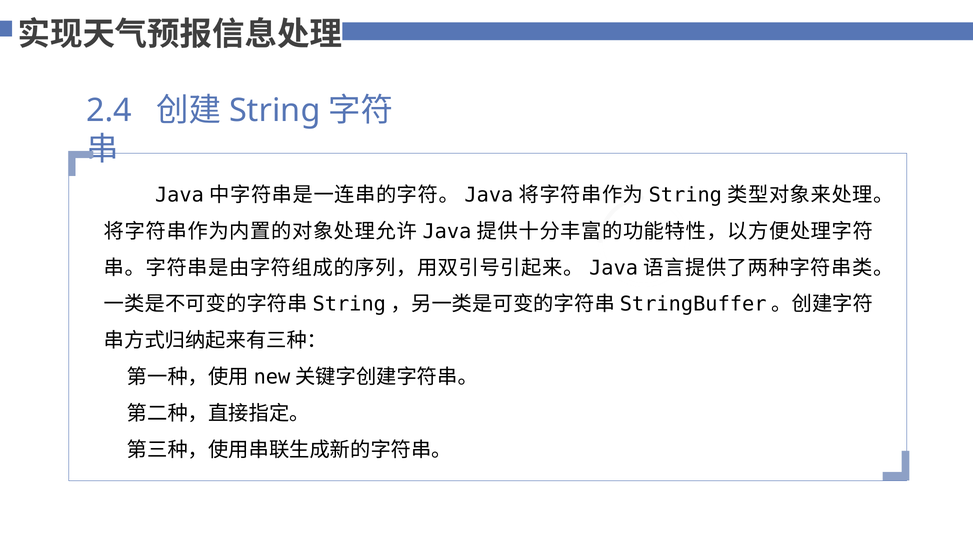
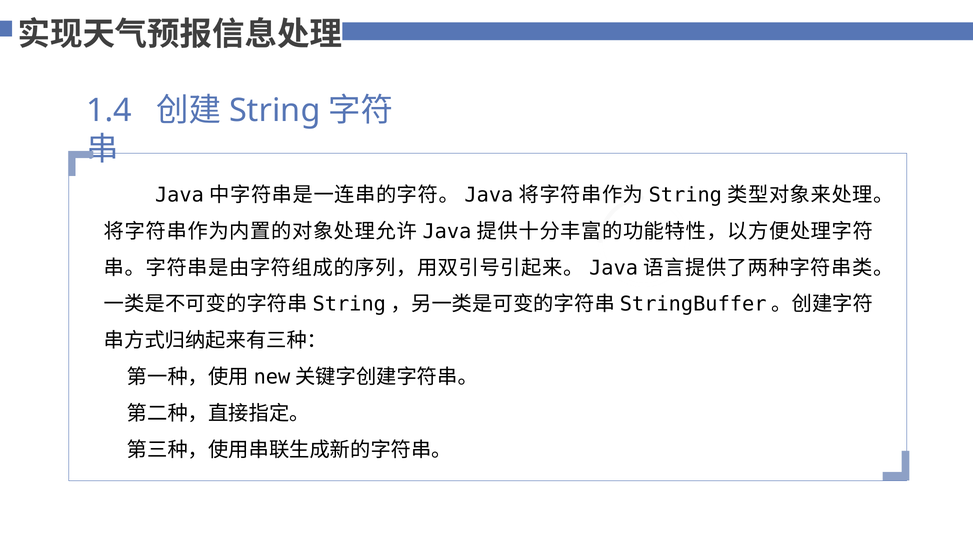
2.4: 2.4 -> 1.4 (109, 111)
